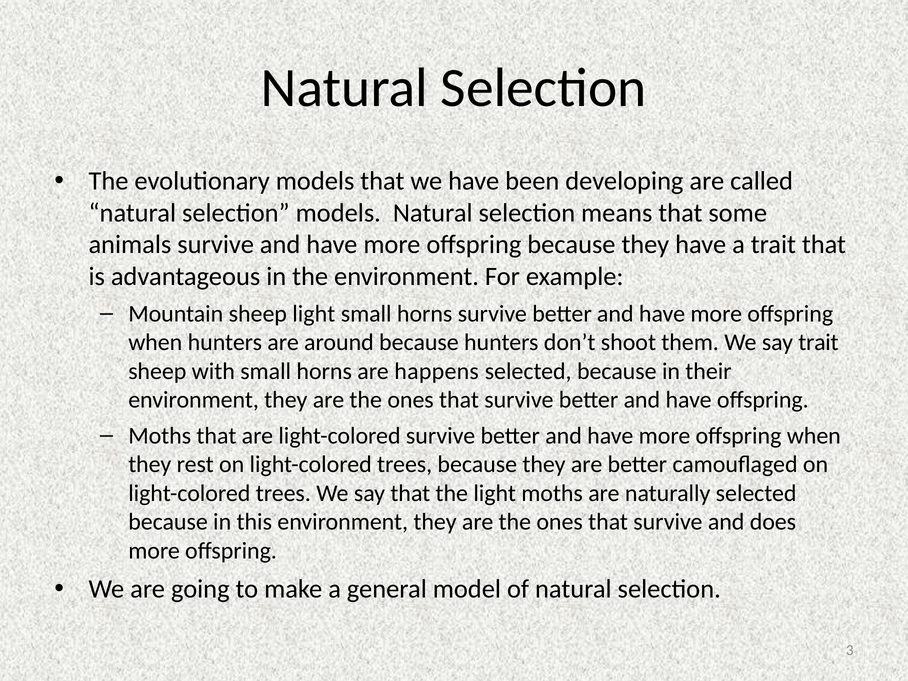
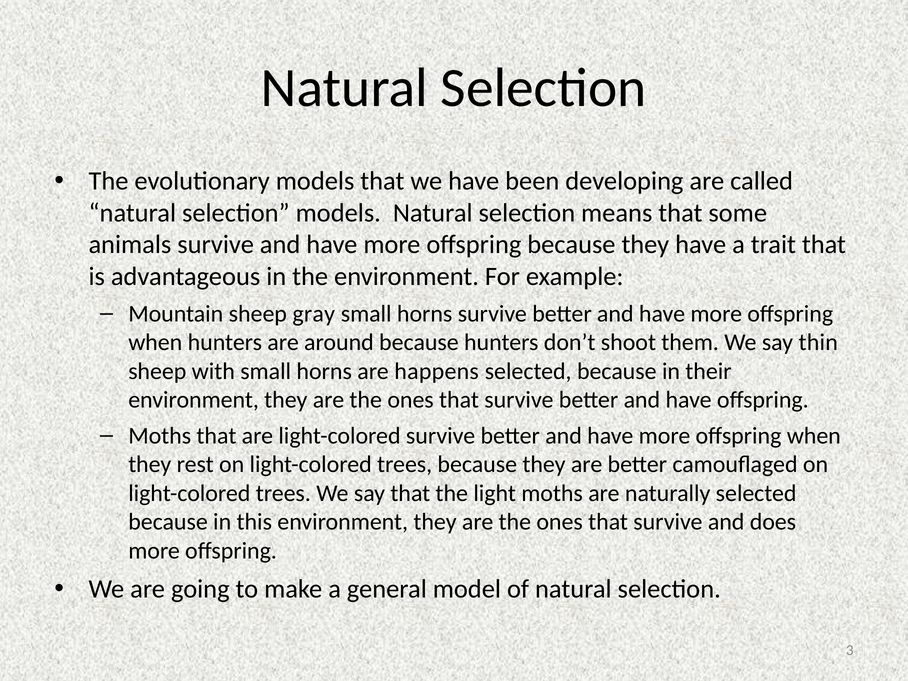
sheep light: light -> gray (314, 314)
say trait: trait -> thin (818, 342)
